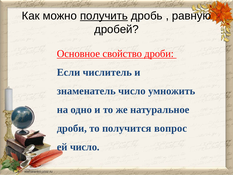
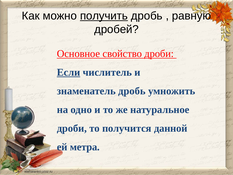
Если underline: none -> present (69, 72)
знаменатель число: число -> дробь (132, 91)
вопрос: вопрос -> данной (171, 128)
ей число: число -> метра (85, 147)
